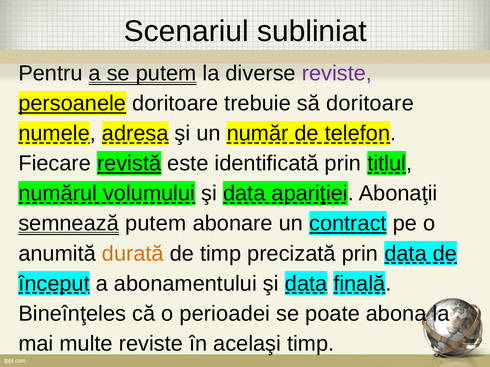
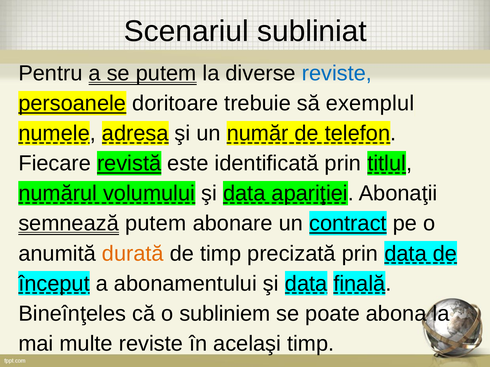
reviste colour: purple -> blue (337, 74)
să doritoare: doritoare -> exemplul (370, 104)
perioadei: perioadei -> subliniem (225, 314)
